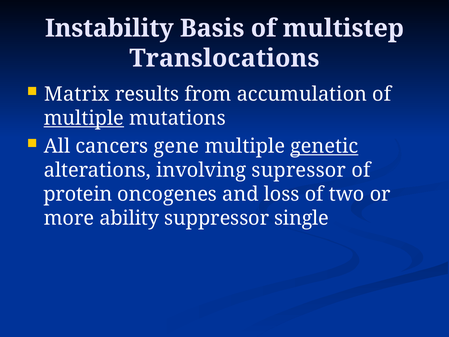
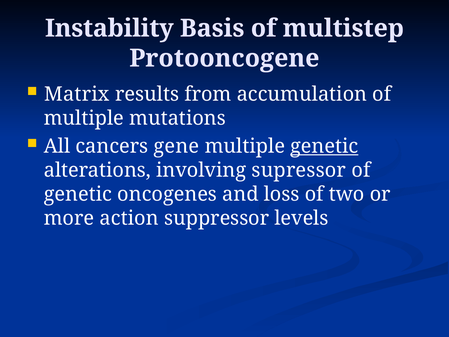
Translocations: Translocations -> Protooncogene (224, 58)
multiple underline: present -> none (84, 118)
protein: protein -> genetic (78, 194)
ability: ability -> action (129, 218)
single: single -> levels (301, 218)
